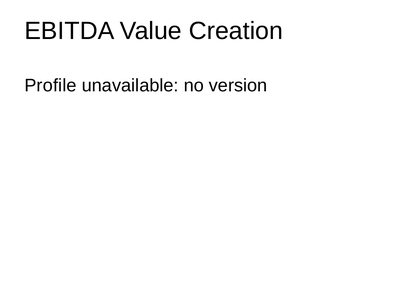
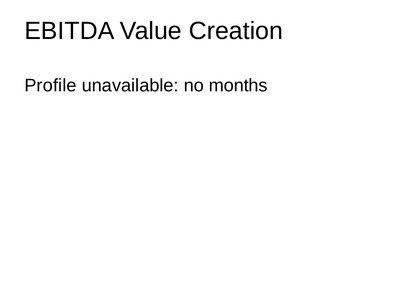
version: version -> months (238, 86)
